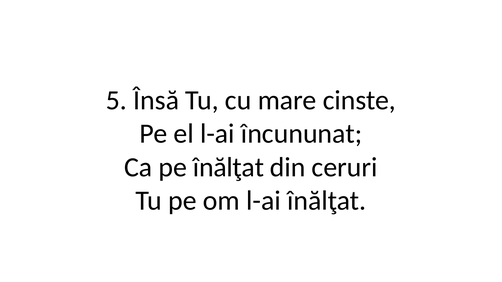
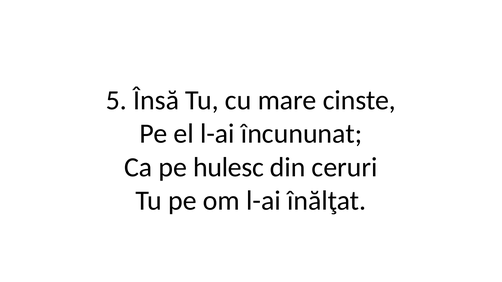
pe înălţat: înălţat -> hulesc (228, 167)
